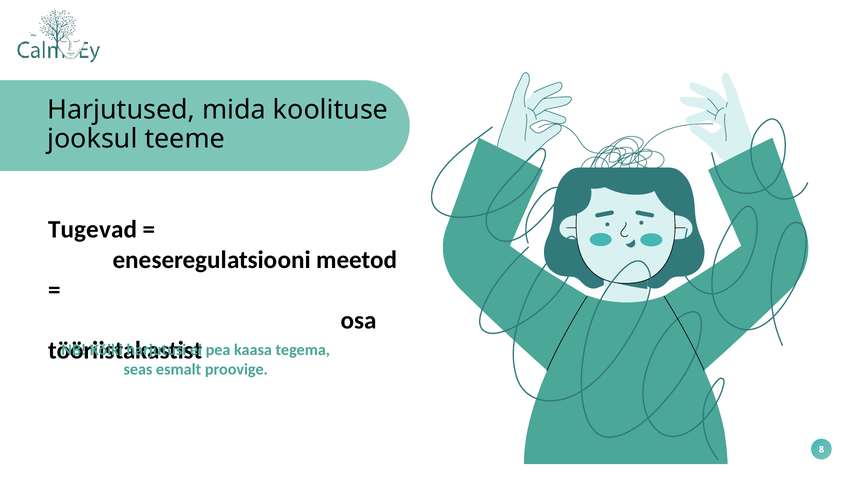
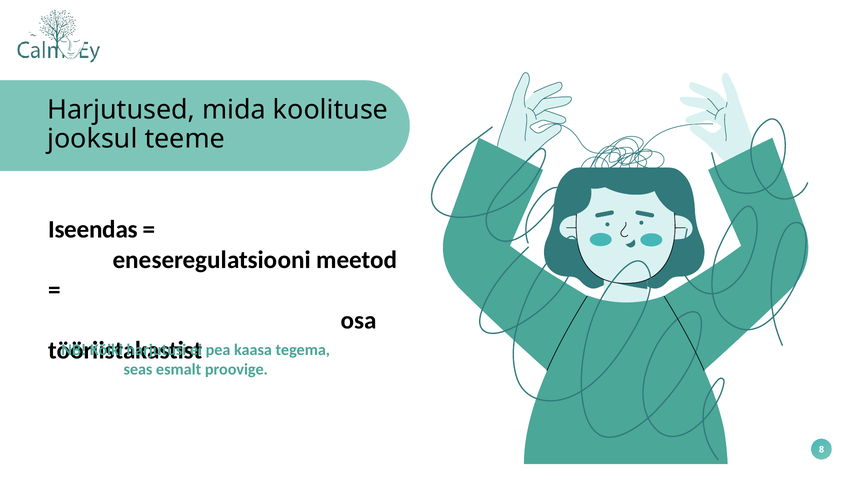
Tugevad: Tugevad -> Iseendas (93, 230)
